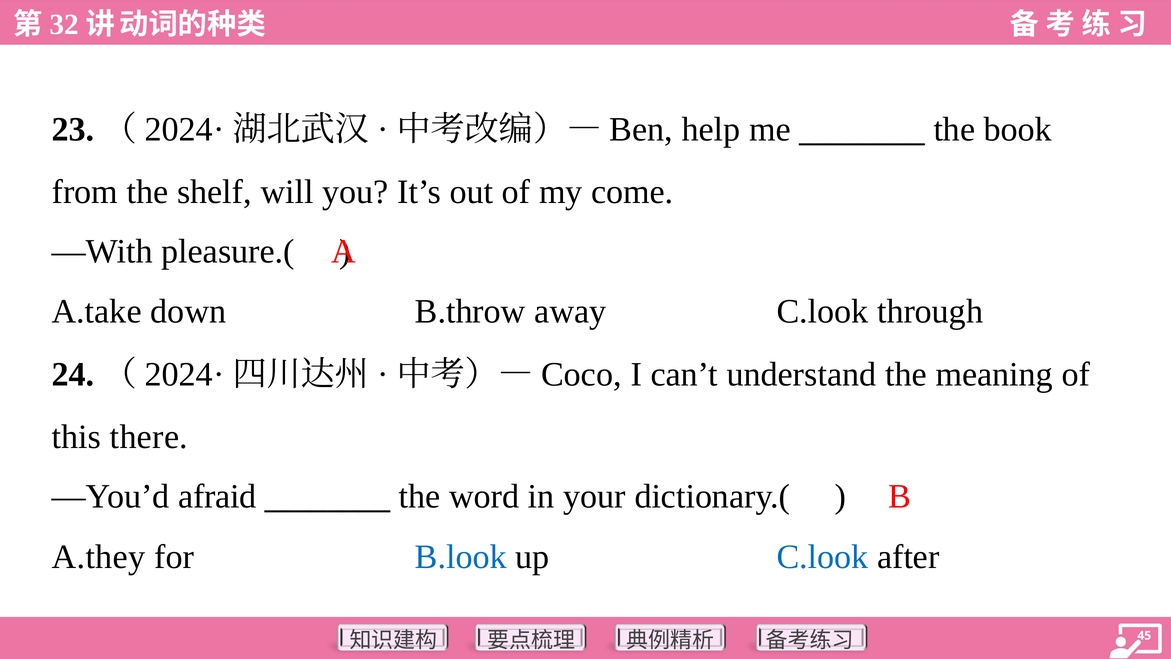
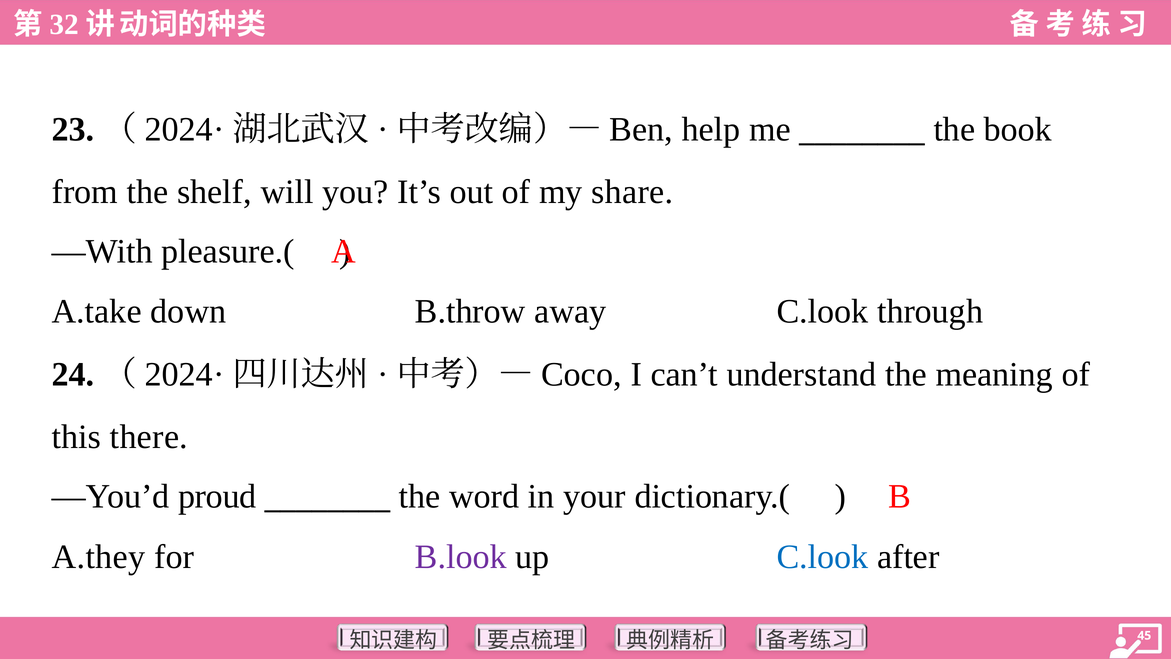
come: come -> share (632, 192)
afraid: afraid -> proud (217, 496)
B.look colour: blue -> purple (461, 557)
